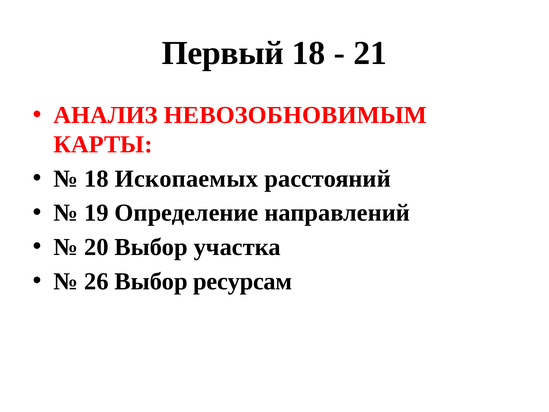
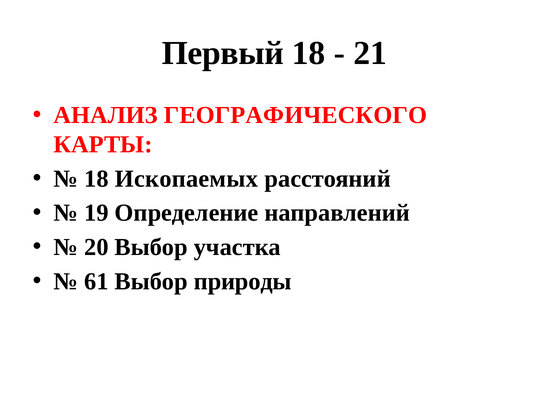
НЕВОЗОБНОВИМЫМ: НЕВОЗОБНОВИМЫМ -> ГЕОГРАФИЧЕСКОГО (295, 115)
26: 26 -> 61 (96, 281)
ресурсам: ресурсам -> природы (243, 281)
